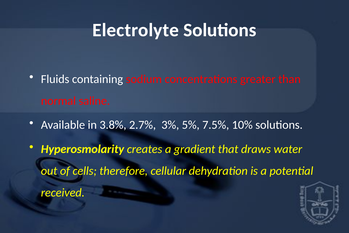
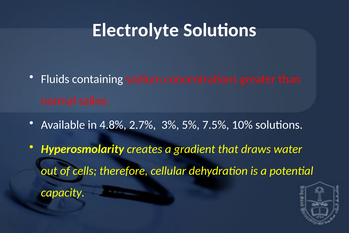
3.8%: 3.8% -> 4.8% (113, 125)
received: received -> capacity (63, 192)
